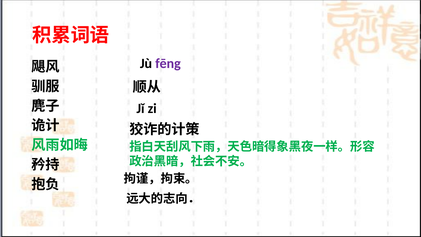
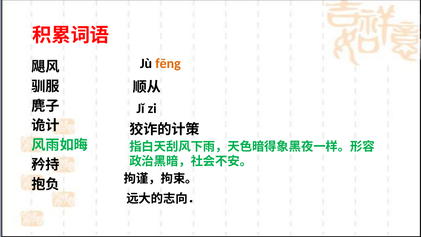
fēng colour: purple -> orange (168, 64)
